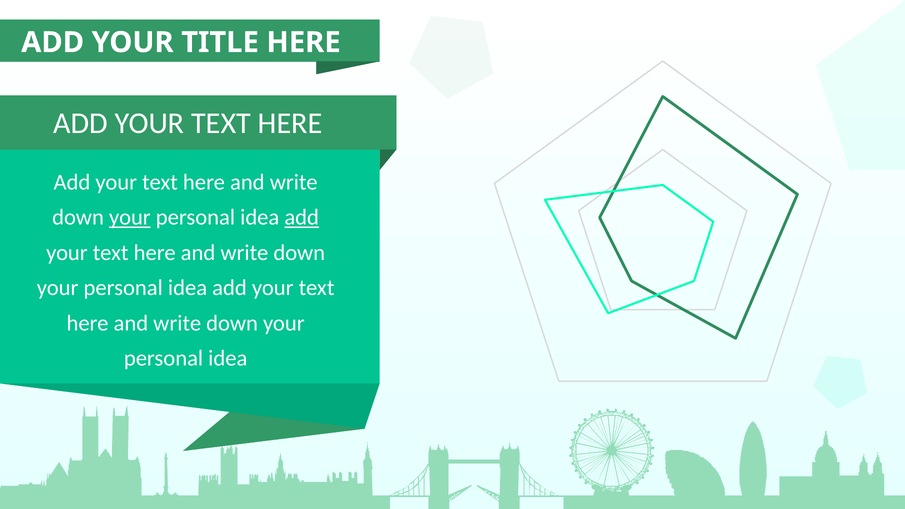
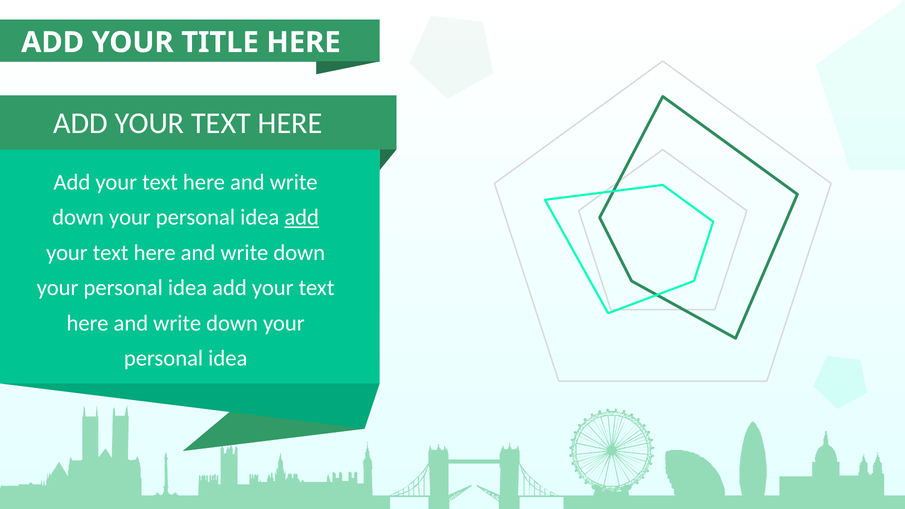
your underline: present -> none (130, 217)
